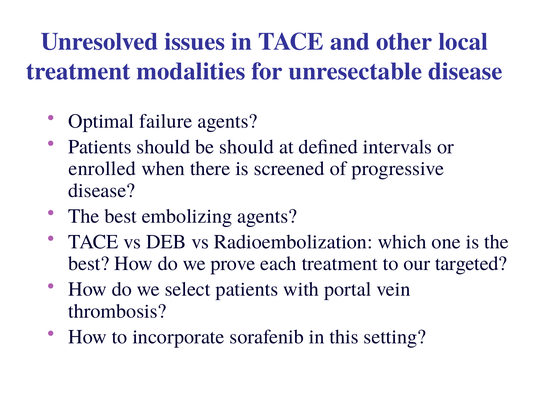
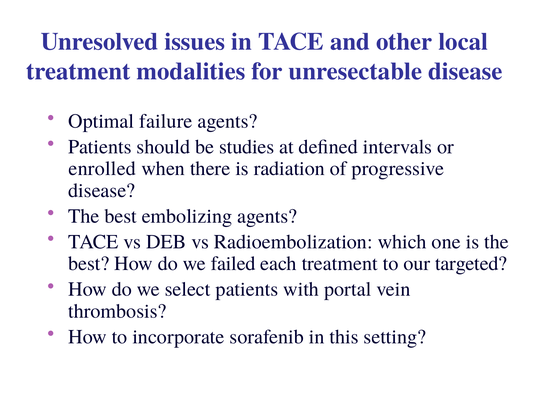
be should: should -> studies (247, 147)
screened: screened -> radiation (289, 169)
prove: prove -> failed (233, 263)
